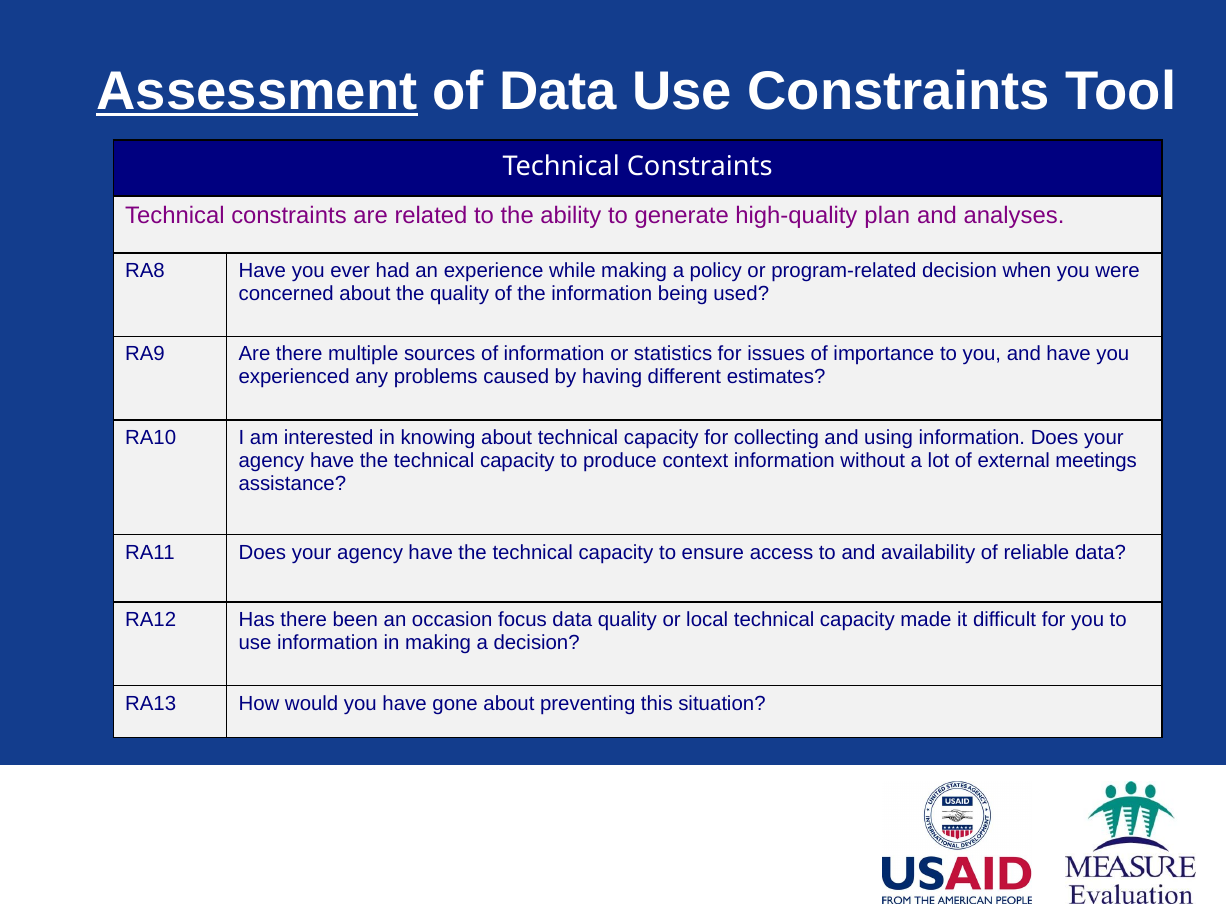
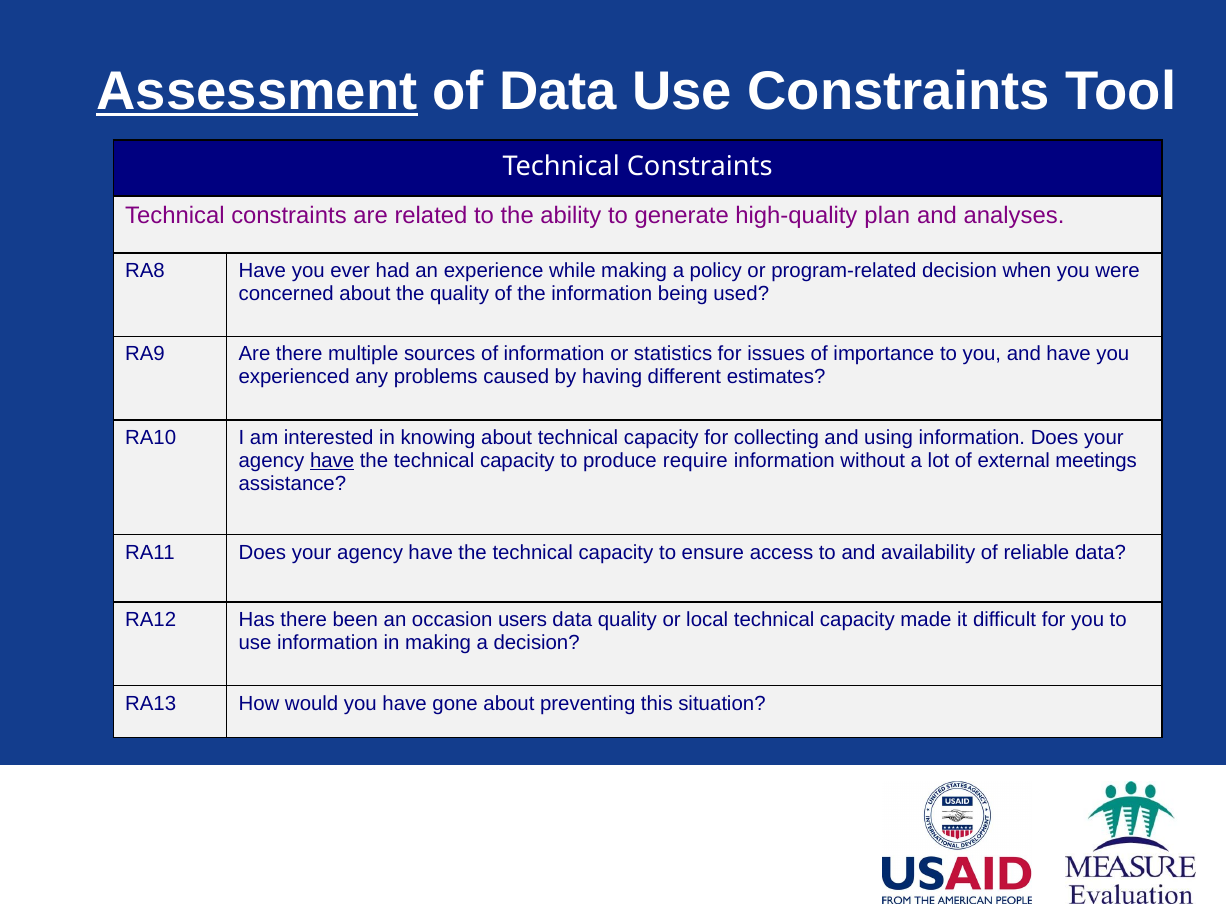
have underline: none -> present (332, 461)
context: context -> require (695, 461)
focus: focus -> users (523, 620)
